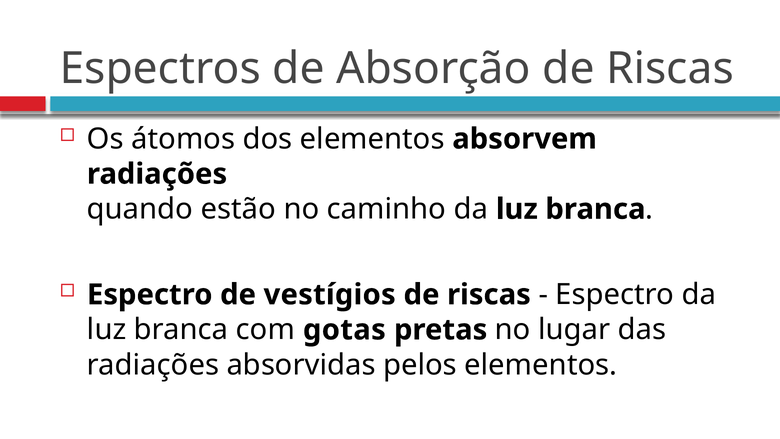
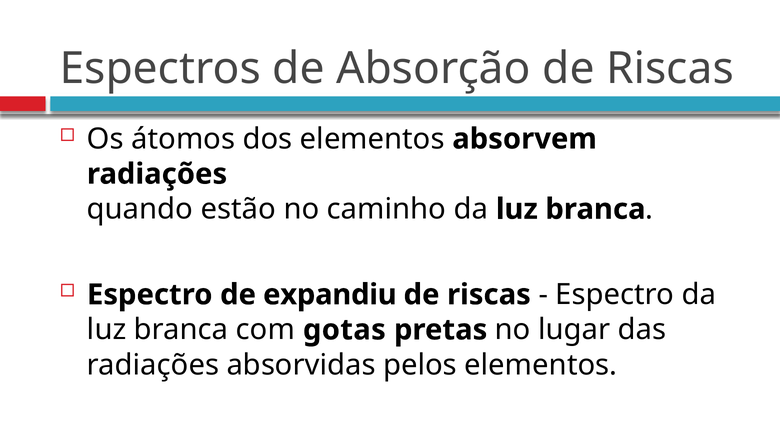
vestígios: vestígios -> expandiu (330, 295)
